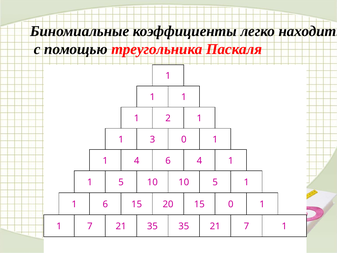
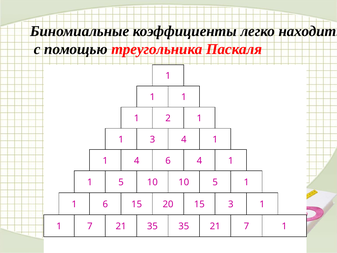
3 0: 0 -> 4 (184, 139)
15 0: 0 -> 3 (231, 204)
